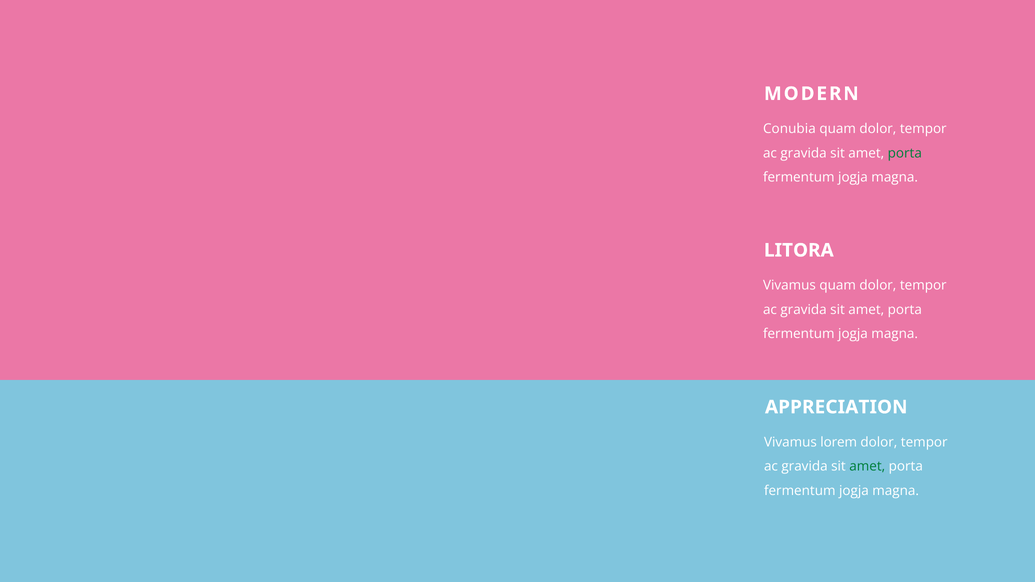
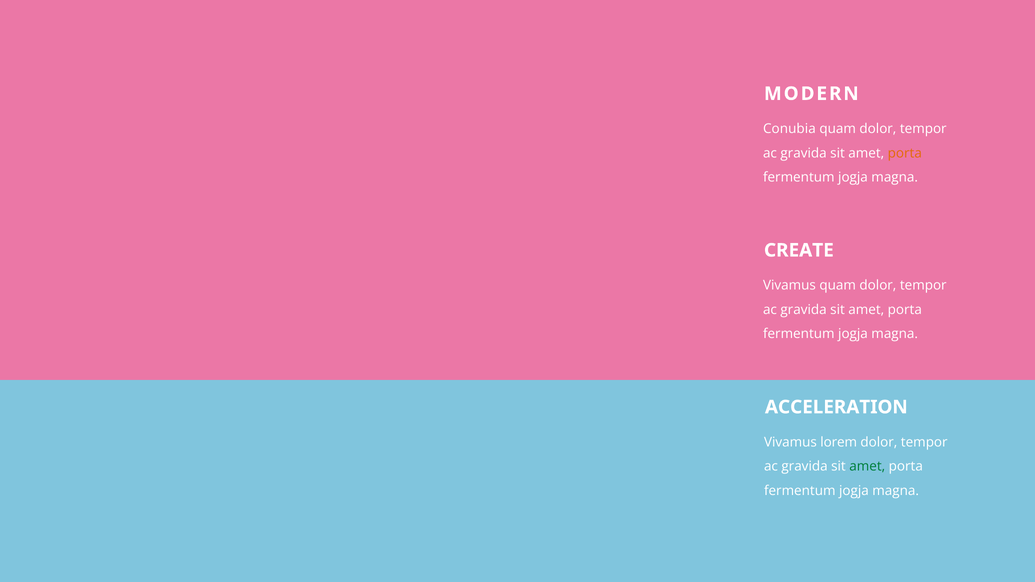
porta colour: green -> orange (905, 153)
LITORA: LITORA -> CREATE (799, 250)
APPRECIATION: APPRECIATION -> ACCELERATION (836, 407)
